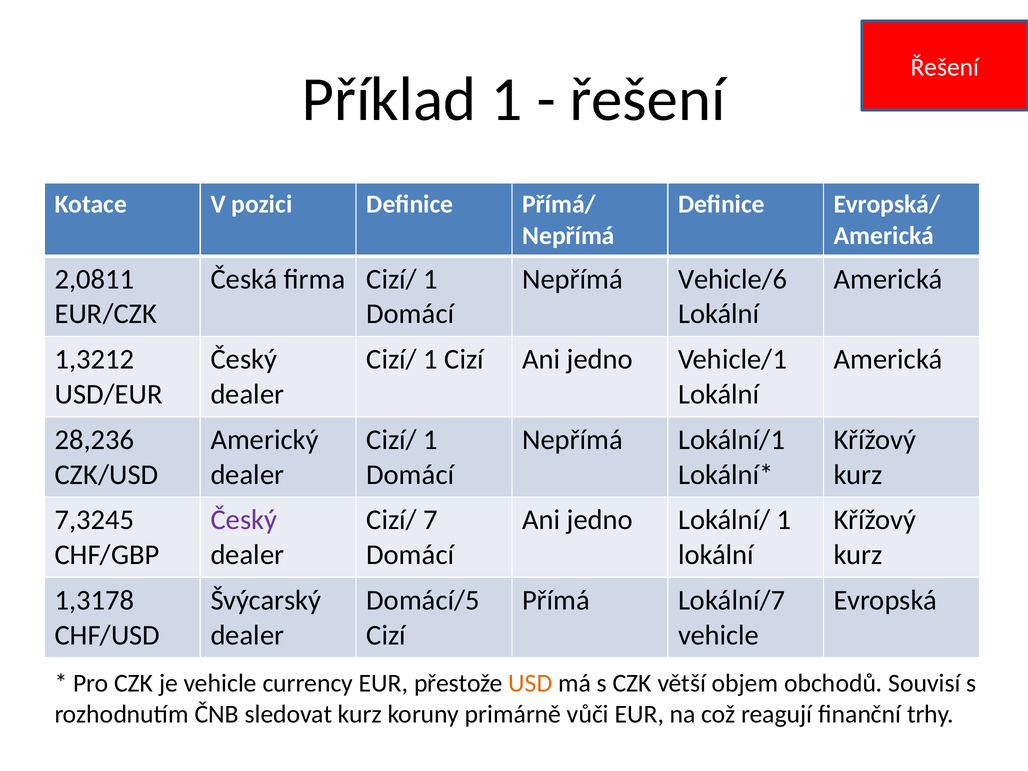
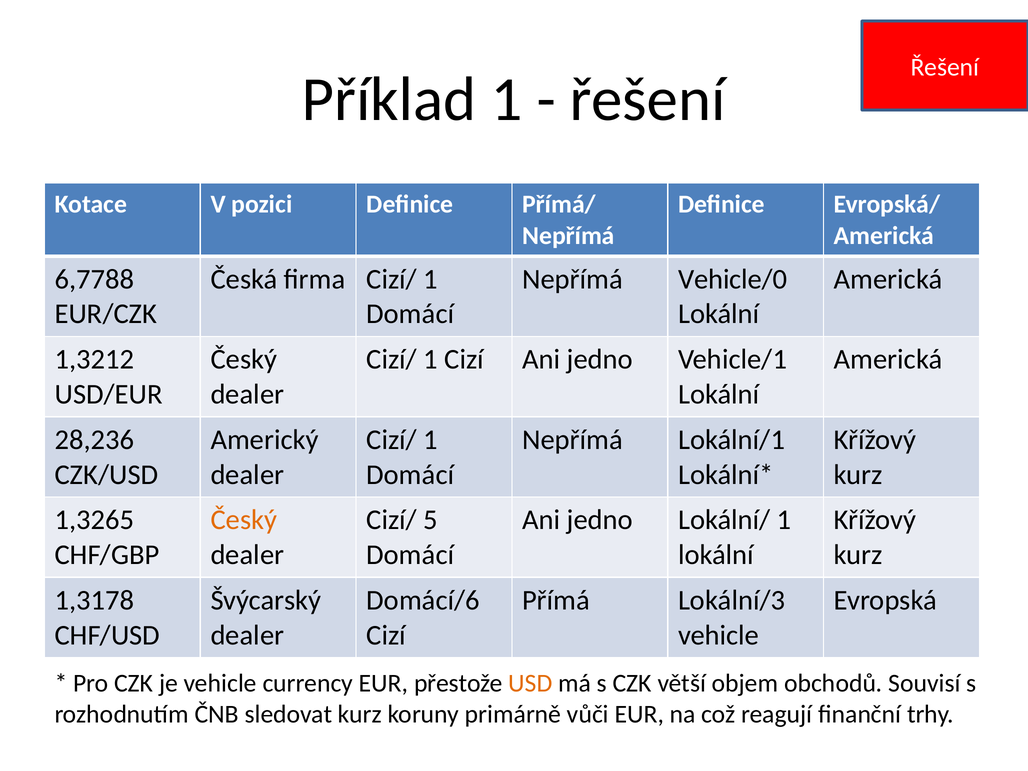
2,0811: 2,0811 -> 6,7788 (95, 279)
Vehicle/6: Vehicle/6 -> Vehicle/0 (733, 279)
7,3245: 7,3245 -> 1,3265 (95, 520)
Český colour: purple -> orange (244, 520)
7: 7 -> 5 (431, 520)
Domácí/5: Domácí/5 -> Domácí/6 (423, 600)
Lokální/7: Lokální/7 -> Lokální/3 (732, 600)
